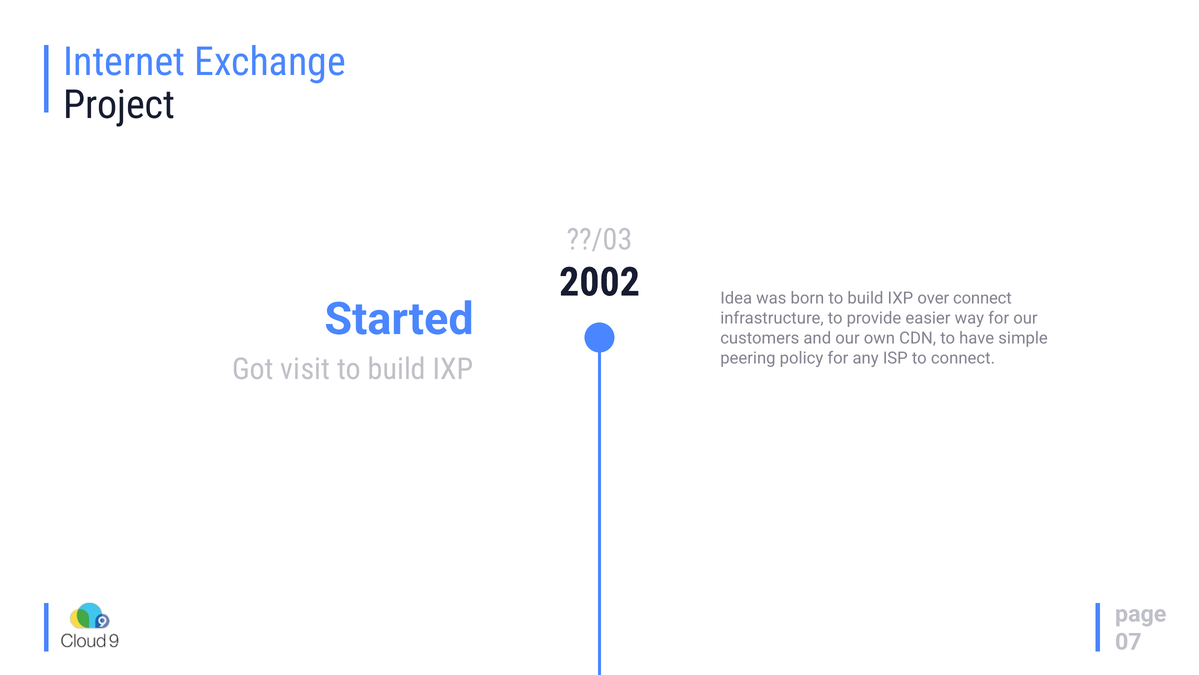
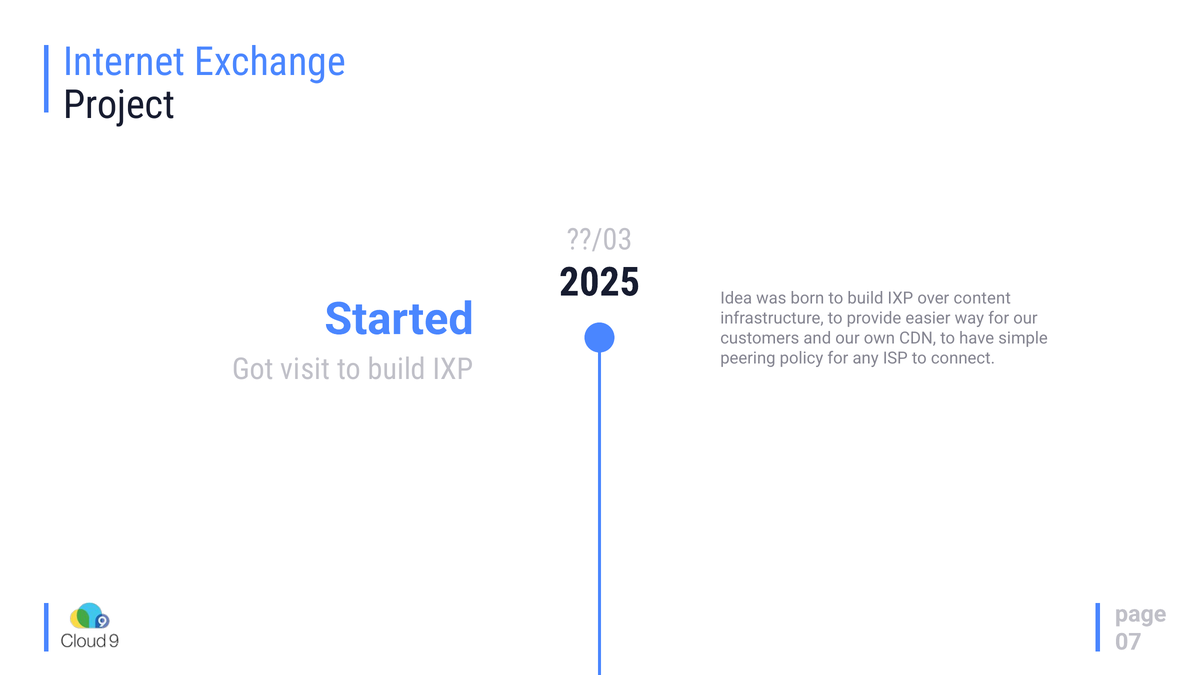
2002: 2002 -> 2025 (600, 282)
over connect: connect -> content (982, 298)
